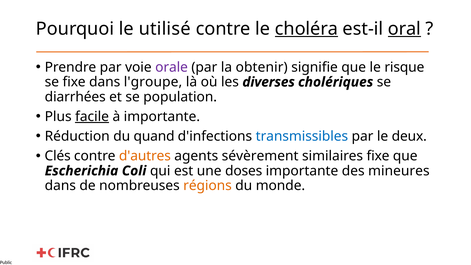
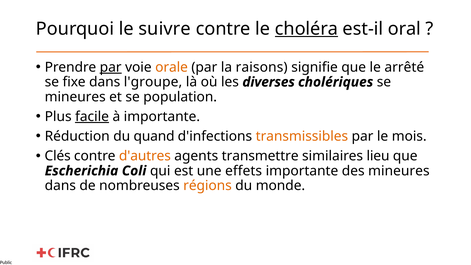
utilisé: utilisé -> suivre (165, 29)
oral underline: present -> none (404, 29)
par underline: none -> present (111, 67)
orale colour: purple -> orange (172, 67)
obtenir: obtenir -> raisons (262, 67)
risque: risque -> arrêté (404, 67)
diarrhées: diarrhées -> mineures (75, 97)
transmissibles colour: blue -> orange (302, 136)
deux: deux -> mois (409, 136)
sévèrement: sévèrement -> transmettre (260, 156)
similaires fixe: fixe -> lieu (378, 156)
doses: doses -> effets (244, 171)
